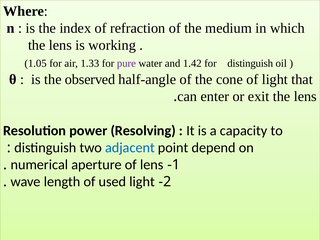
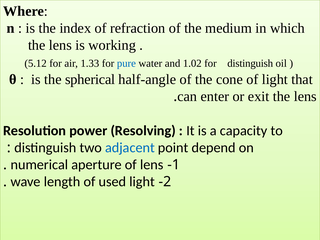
1.05: 1.05 -> 5.12 (36, 63)
pure colour: purple -> blue (126, 63)
1.42: 1.42 -> 1.02 (192, 63)
observed: observed -> spherical (90, 79)
